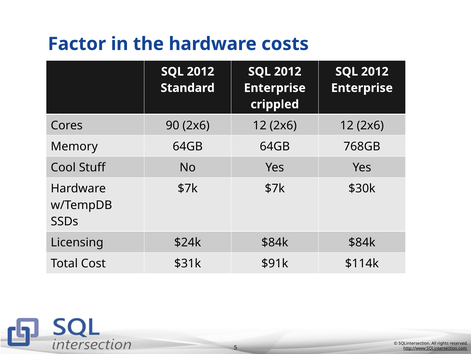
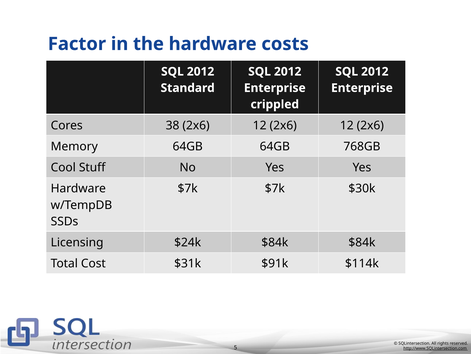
90: 90 -> 38 (173, 125)
